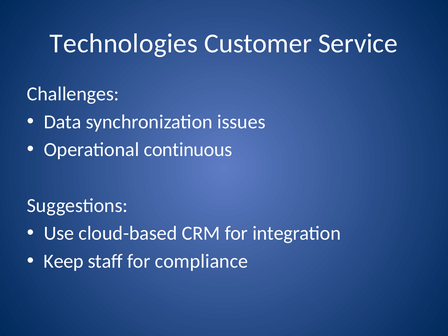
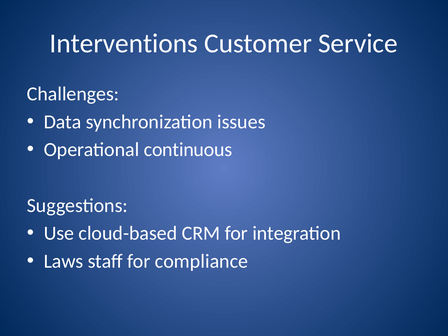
Technologies: Technologies -> Interventions (124, 43)
Keep: Keep -> Laws (64, 261)
